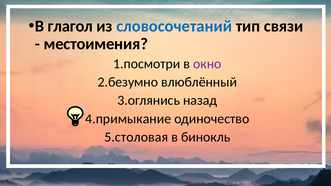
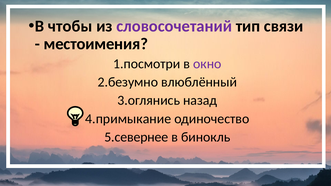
глагол: глагол -> чтобы (70, 26)
словосочетаний colour: blue -> purple (174, 26)
5.столовая: 5.столовая -> 5.севернее (136, 137)
